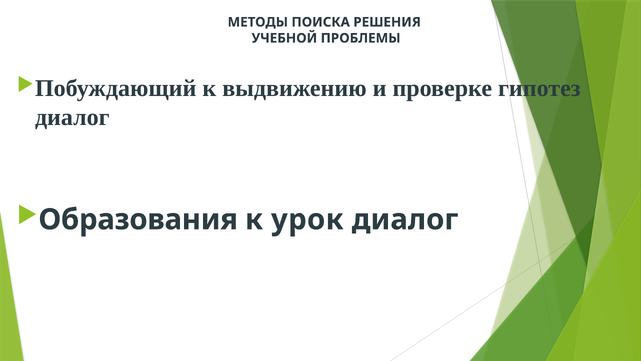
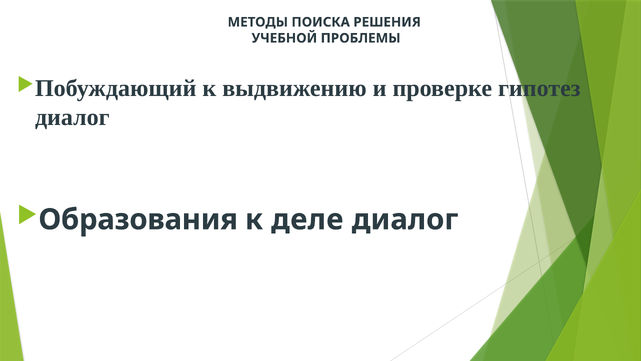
урок: урок -> деле (307, 219)
